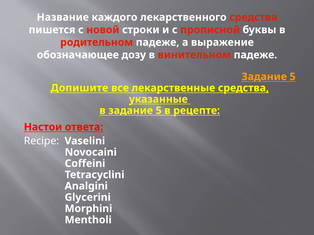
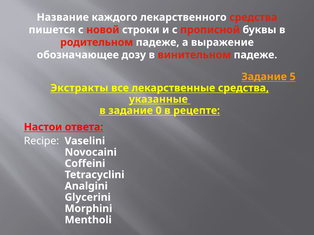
Допишите: Допишите -> Экстракты (79, 88)
в задание 5: 5 -> 0 (159, 111)
